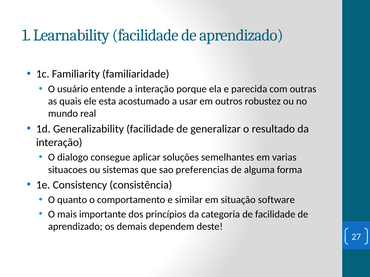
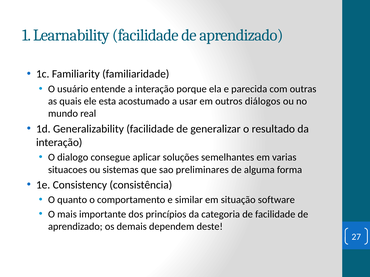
robustez: robustez -> diálogos (263, 101)
preferencias: preferencias -> preliminares (202, 170)
